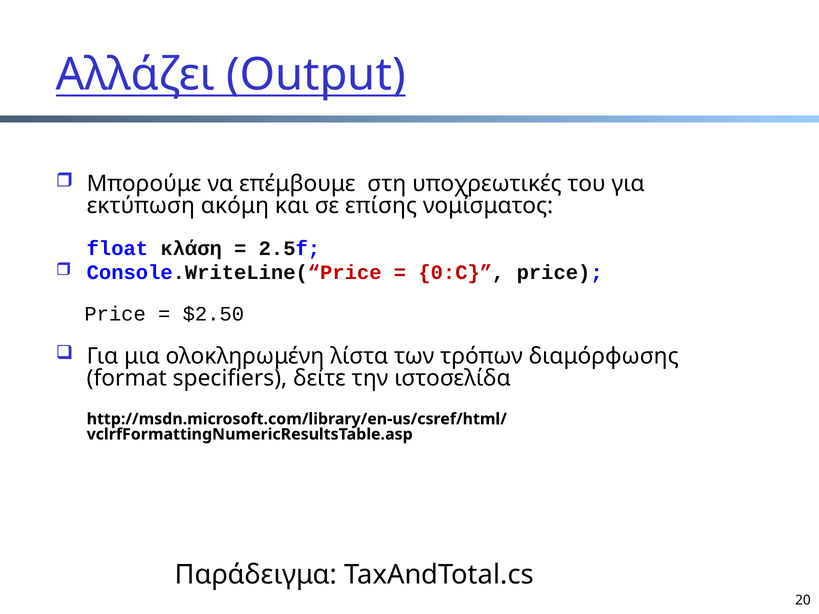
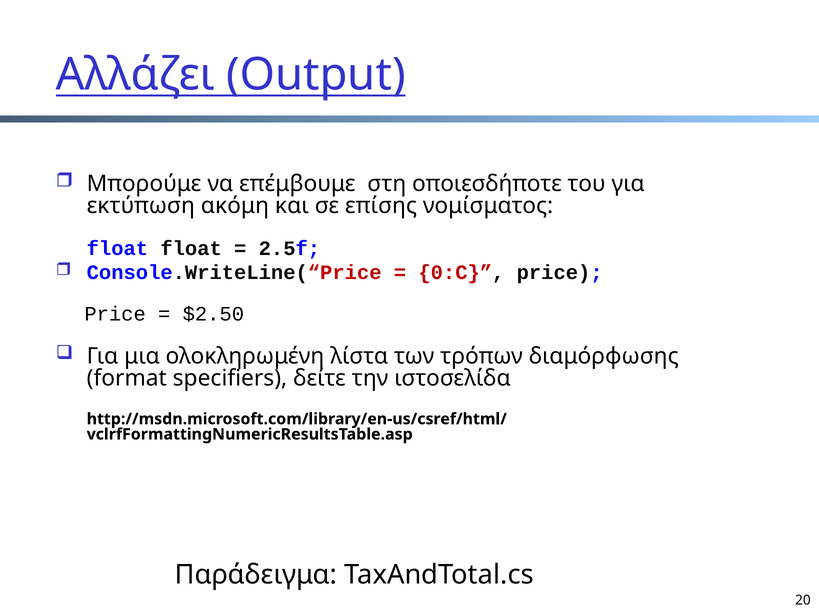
υποχρεωτικές: υποχρεωτικές -> οποιεσδήποτε (487, 184)
float κλάση: κλάση -> float (191, 248)
